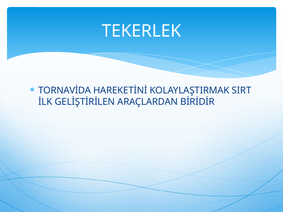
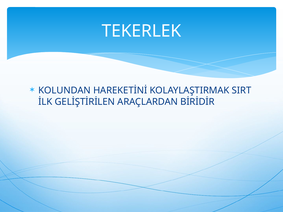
TORNAVİDA: TORNAVİDA -> KOLUNDAN (65, 91)
